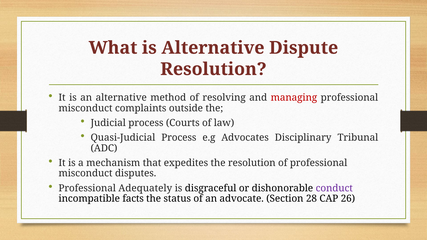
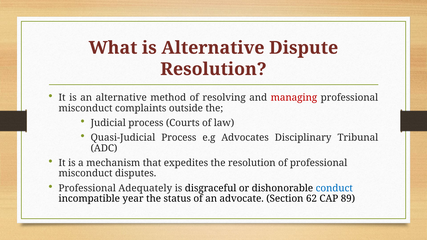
conduct colour: purple -> blue (334, 188)
facts: facts -> year (133, 199)
28: 28 -> 62 (311, 199)
26: 26 -> 89 (348, 199)
